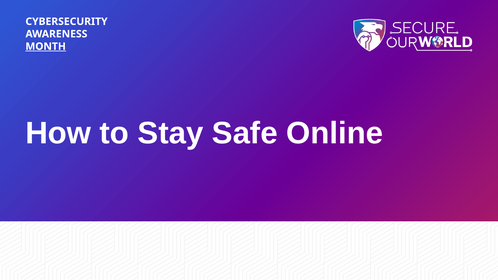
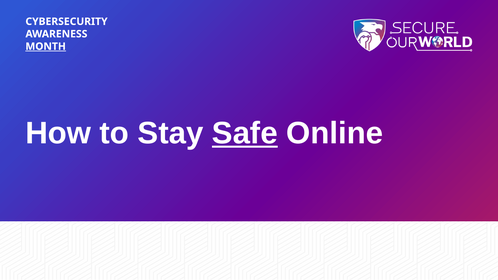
Safe underline: none -> present (245, 133)
